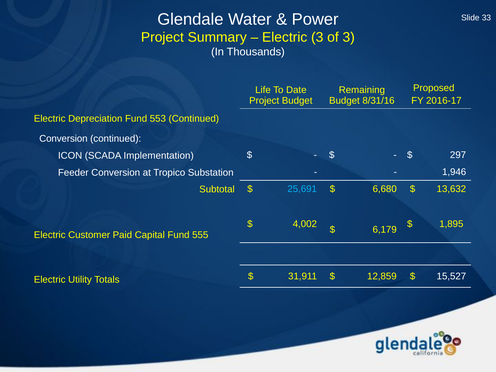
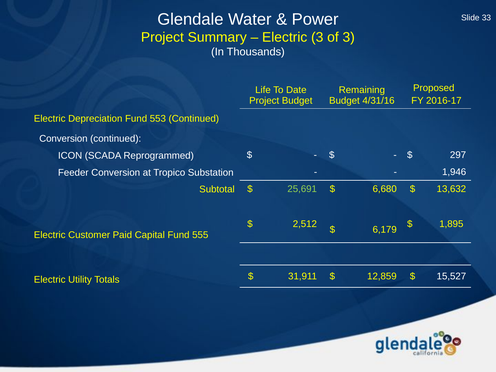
8/31/16: 8/31/16 -> 4/31/16 (379, 101)
Implementation: Implementation -> Reprogrammed (159, 156)
25,691 colour: light blue -> light green (302, 189)
4,002: 4,002 -> 2,512 (305, 224)
